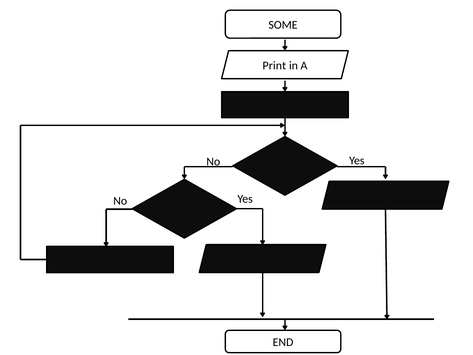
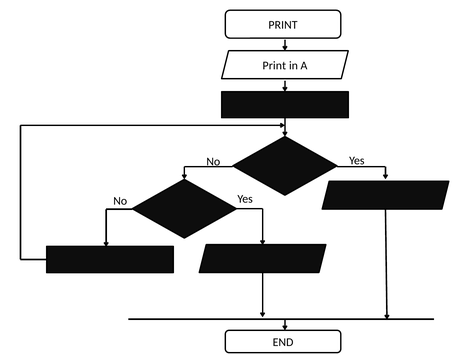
SOME: SOME -> PRINT (283, 25)
